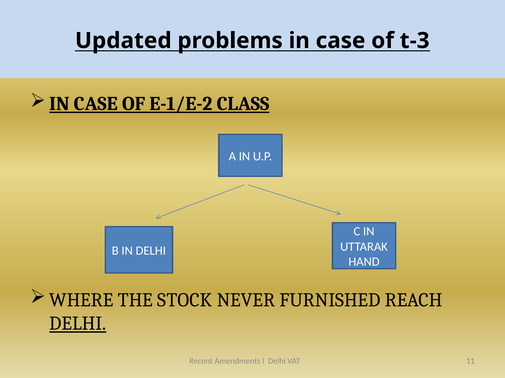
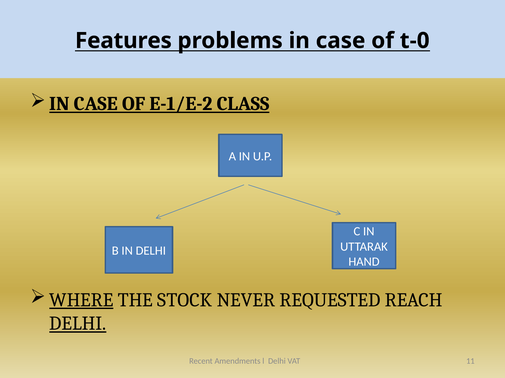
Updated: Updated -> Features (123, 41)
t-3: t-3 -> t-0 (415, 41)
WHERE underline: none -> present (81, 301)
FURNISHED: FURNISHED -> REQUESTED (330, 301)
